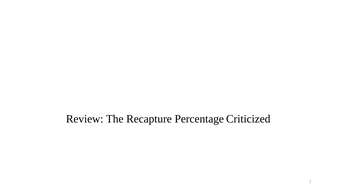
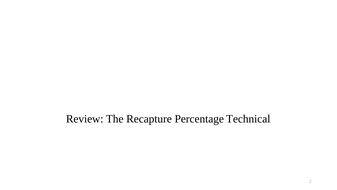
Criticized: Criticized -> Technical (248, 119)
